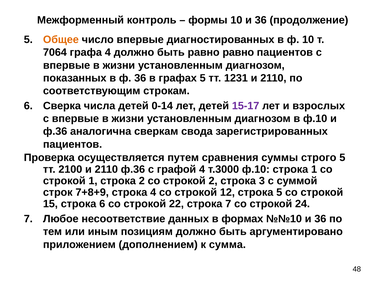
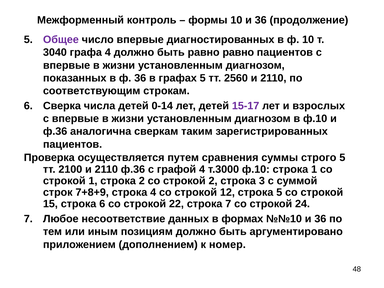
Общее colour: orange -> purple (61, 40)
7064: 7064 -> 3040 (55, 52)
1231: 1231 -> 2560 (236, 78)
свода: свода -> таким (197, 131)
сумма: сумма -> номер (227, 245)
